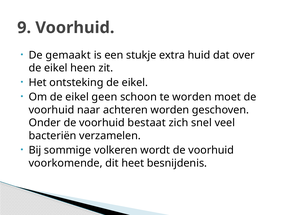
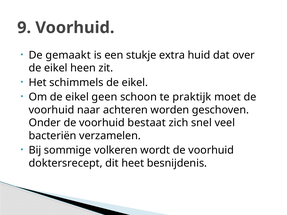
ontsteking: ontsteking -> schimmels (76, 83)
te worden: worden -> praktijk (192, 97)
voorkomende: voorkomende -> doktersrecept (66, 163)
